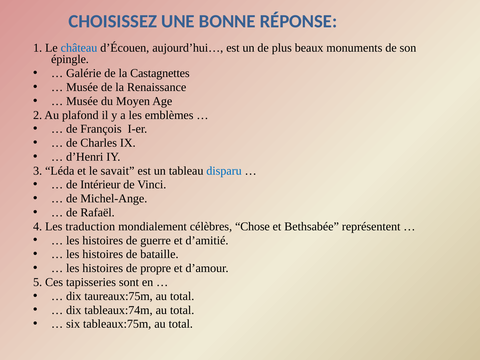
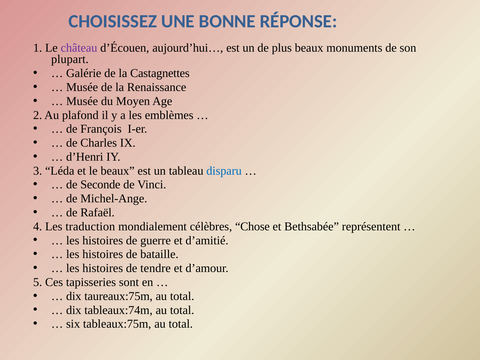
château colour: blue -> purple (79, 48)
épingle: épingle -> plupart (70, 59)
le savait: savait -> beaux (118, 171)
Intérieur: Intérieur -> Seconde (100, 185)
propre: propre -> tendre (156, 268)
